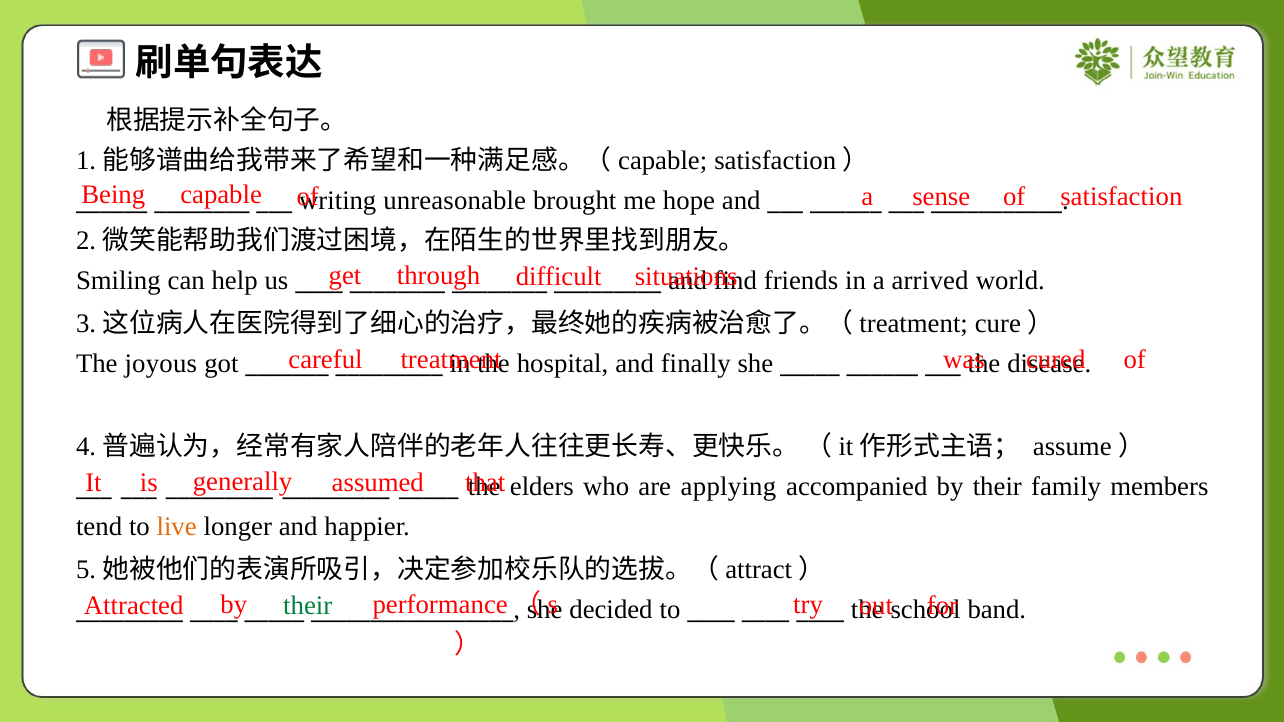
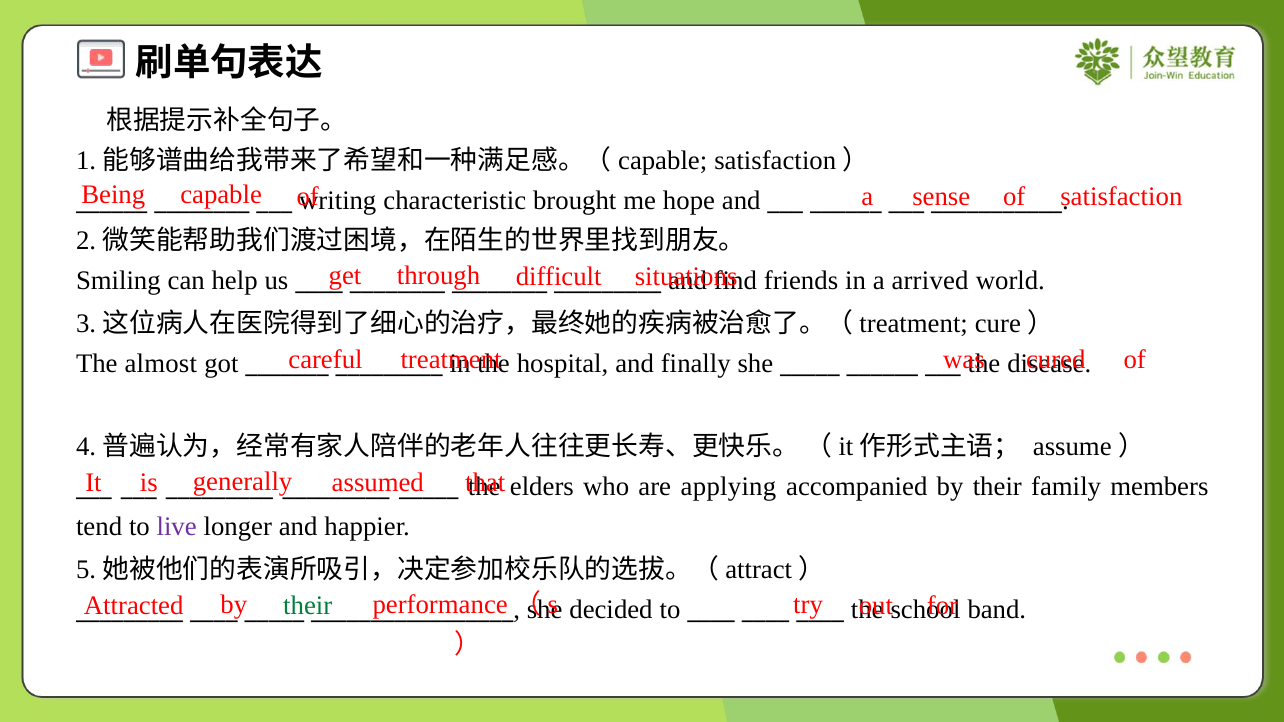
unreasonable: unreasonable -> characteristic (455, 200)
joyous: joyous -> almost (161, 364)
live colour: orange -> purple (177, 527)
